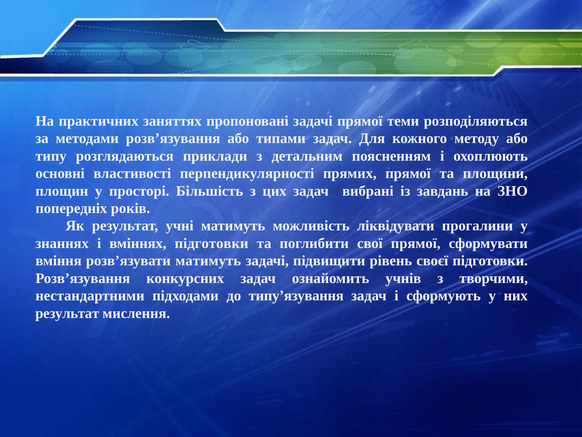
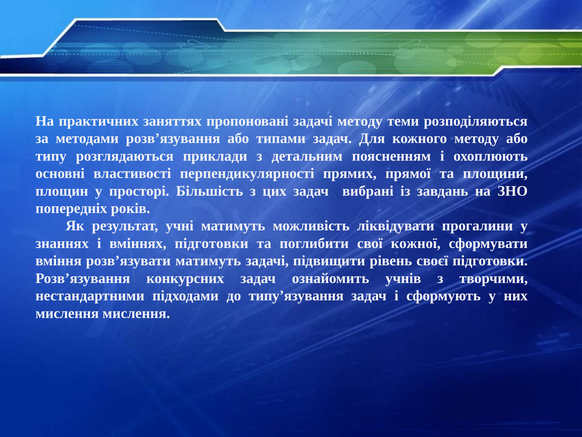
задачі прямої: прямої -> методу (360, 121)
свої прямої: прямої -> кожної (416, 243)
результат: результат -> мислення (67, 313)
